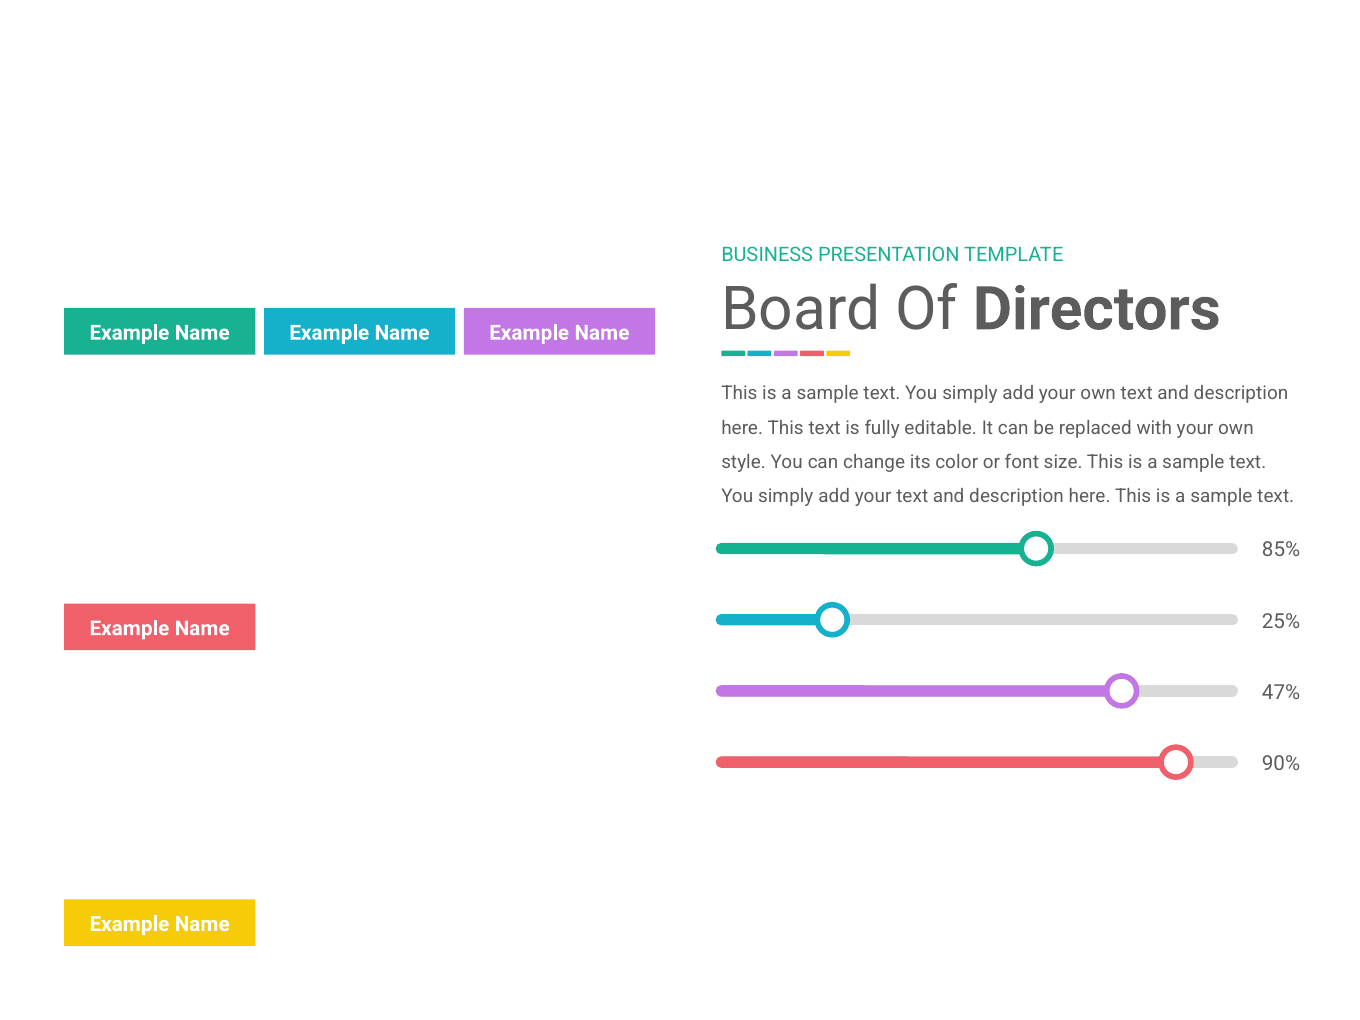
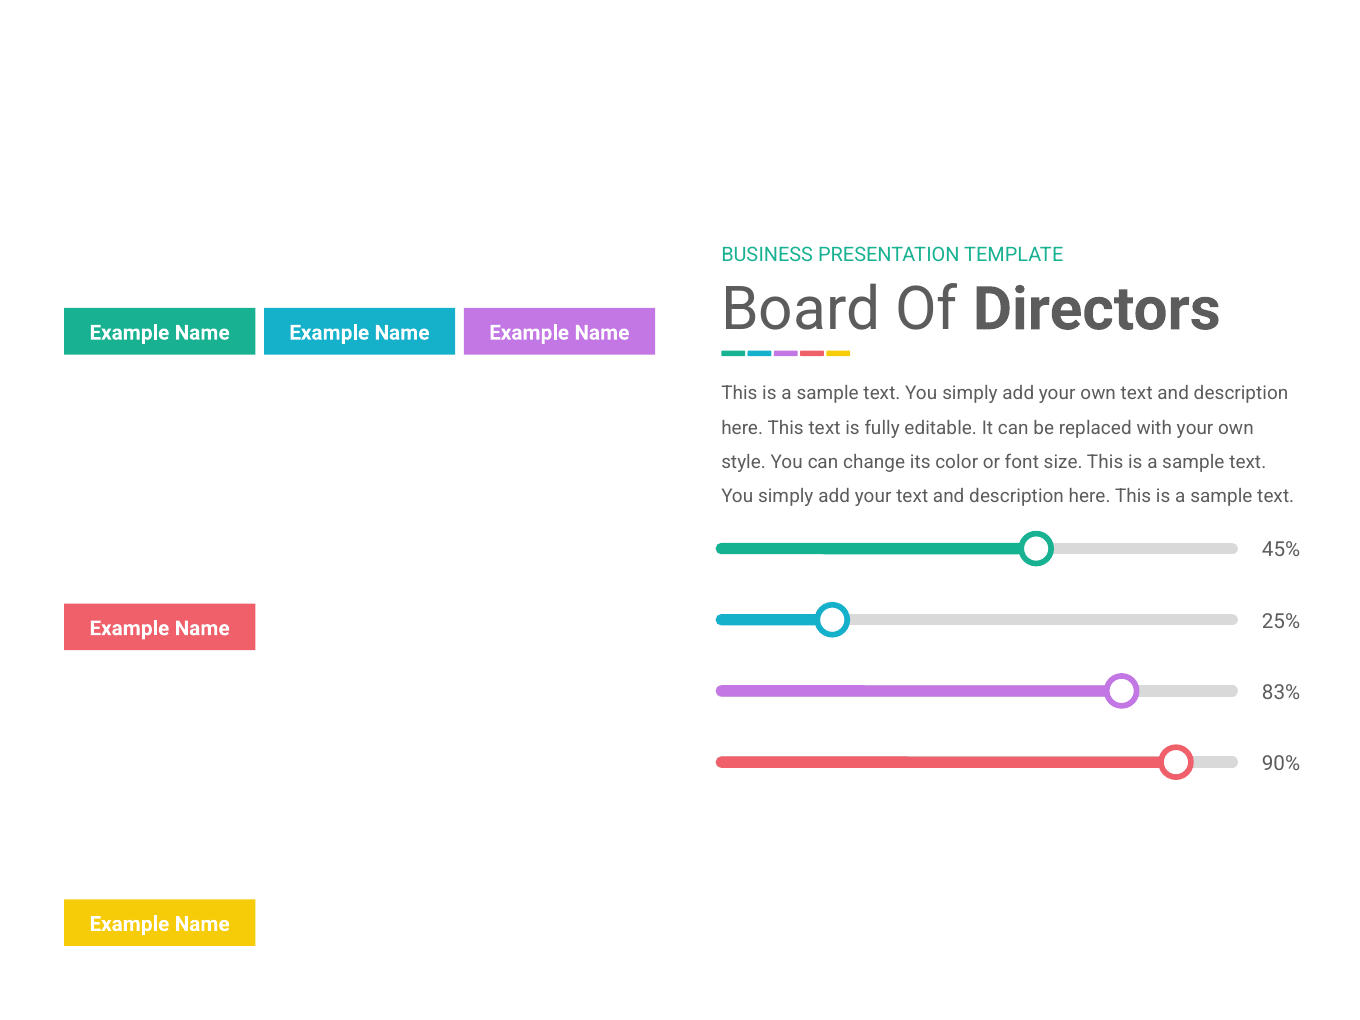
85%: 85% -> 45% (1281, 550)
47%: 47% -> 83% (1281, 692)
